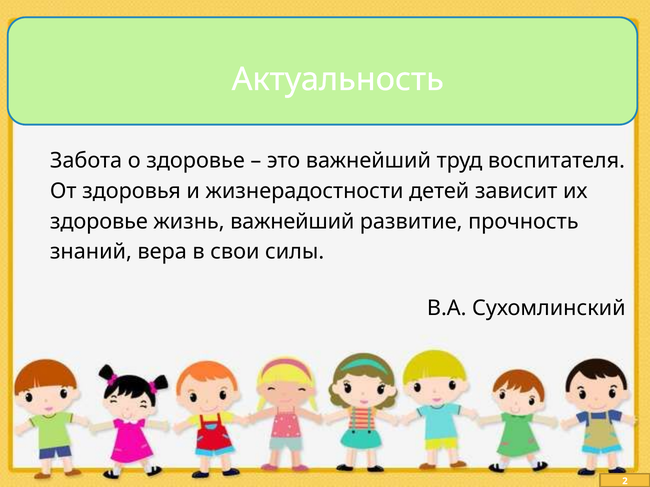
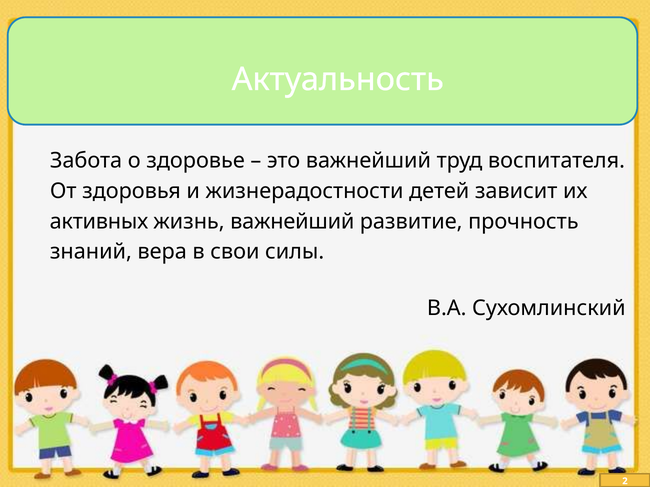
здоровье: здоровье -> активных (99, 222)
